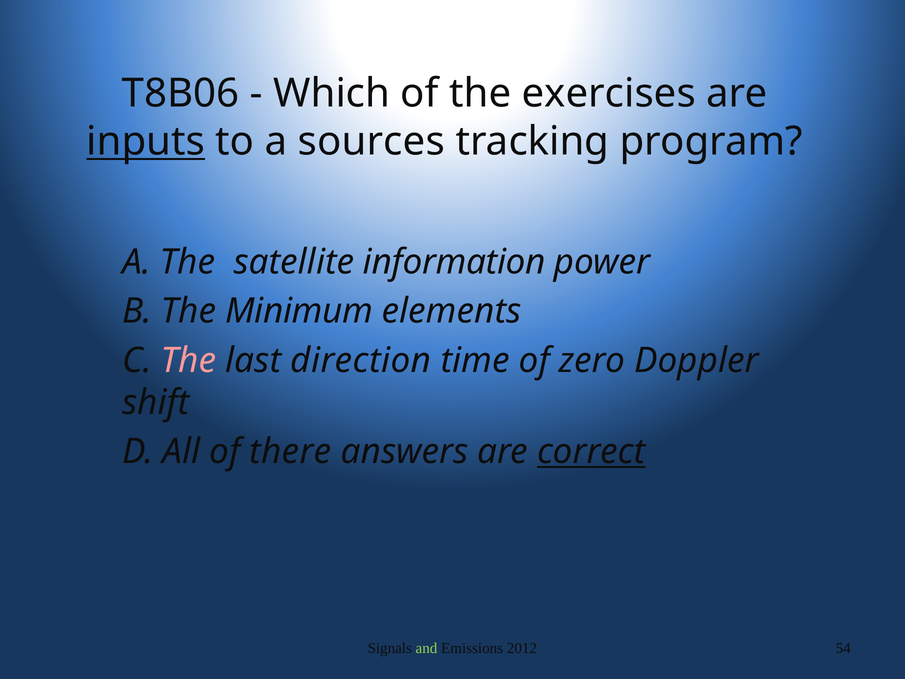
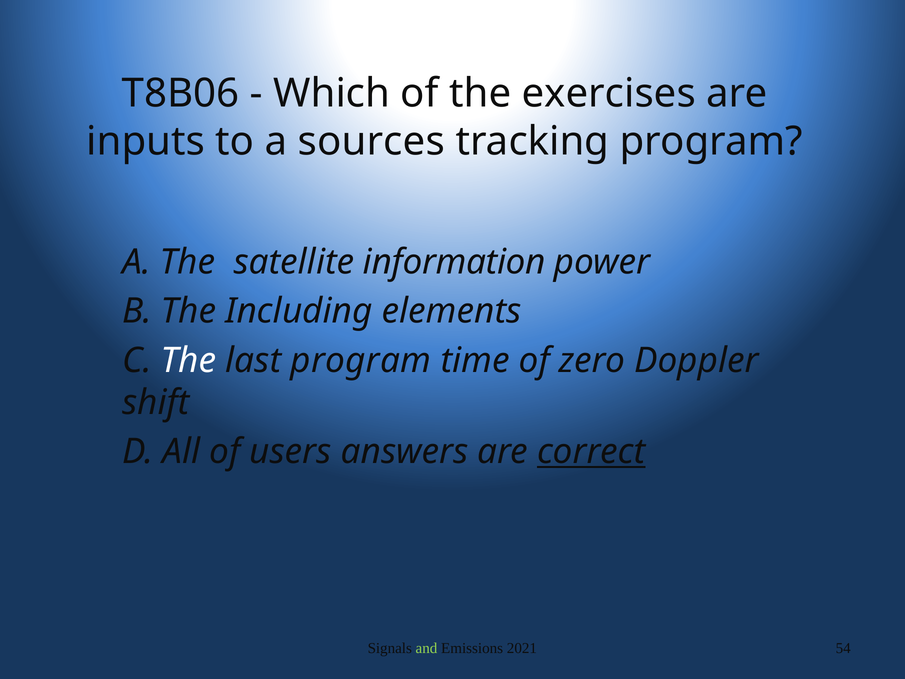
inputs underline: present -> none (146, 142)
Minimum: Minimum -> Including (299, 311)
The colour: pink -> white (189, 360)
last direction: direction -> program (361, 360)
there: there -> users (290, 452)
2012: 2012 -> 2021 (522, 648)
